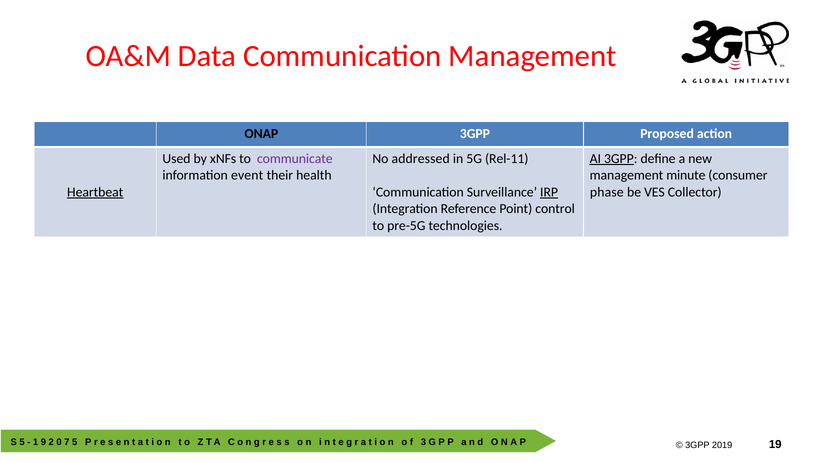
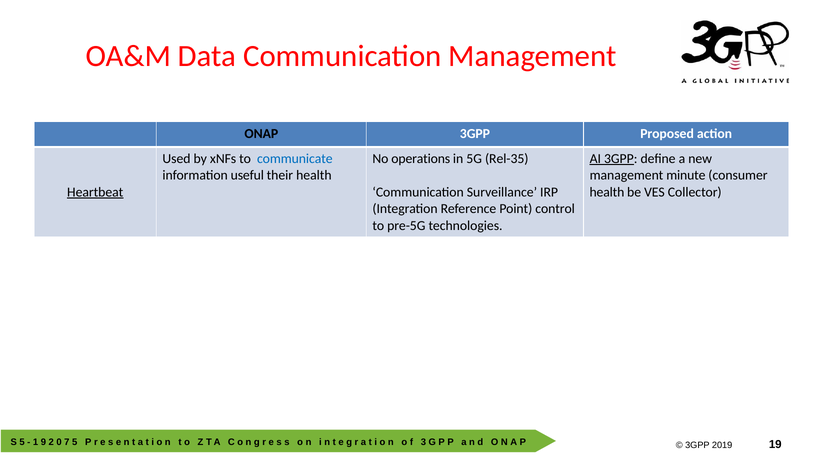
communicate colour: purple -> blue (295, 159)
addressed: addressed -> operations (421, 159)
Rel-11: Rel-11 -> Rel-35 (507, 159)
event: event -> useful (247, 175)
IRP underline: present -> none (549, 192)
phase: phase -> health (607, 192)
